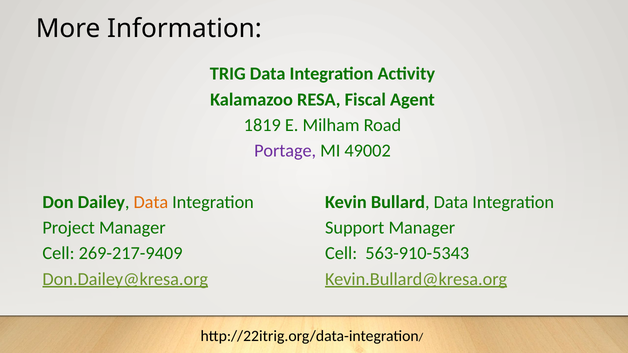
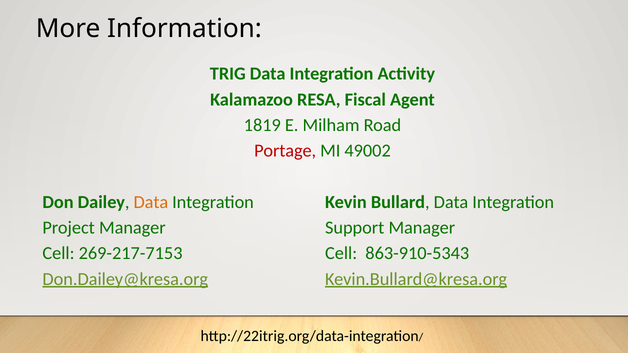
Portage colour: purple -> red (285, 151)
269-217-9409: 269-217-9409 -> 269-217-7153 (131, 254)
563-910-5343: 563-910-5343 -> 863-910-5343 (417, 254)
